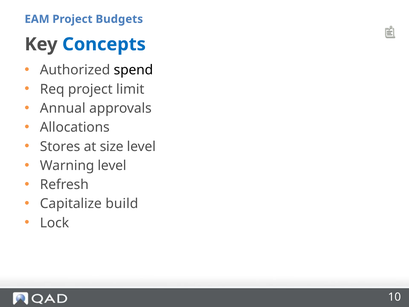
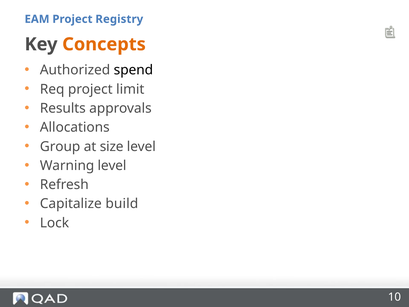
Budgets: Budgets -> Registry (119, 19)
Concepts colour: blue -> orange (104, 44)
Annual: Annual -> Results (63, 108)
Stores: Stores -> Group (60, 146)
